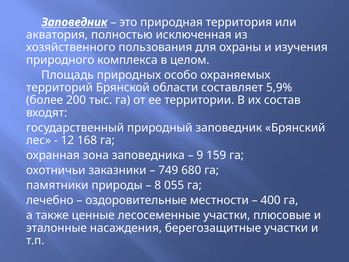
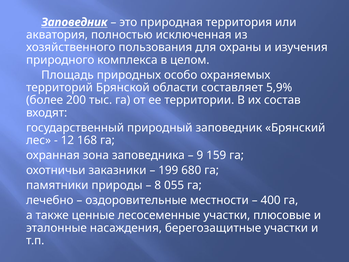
749: 749 -> 199 (168, 170)
